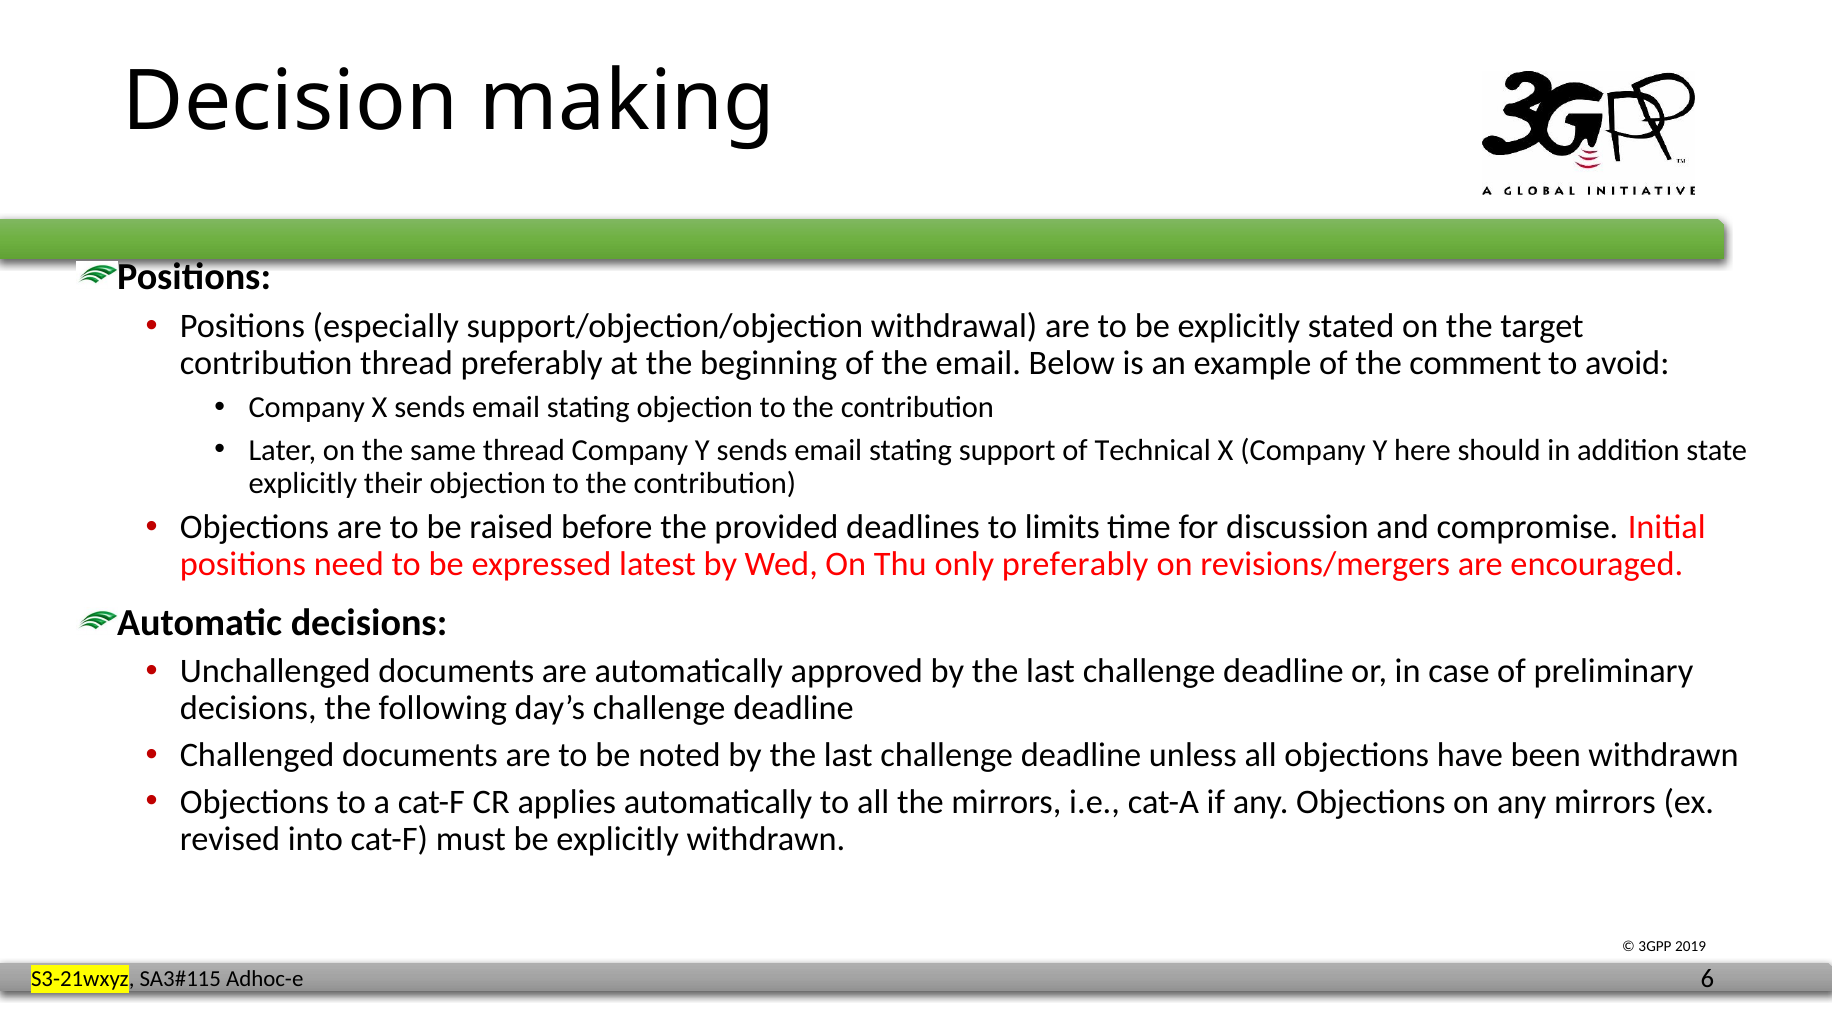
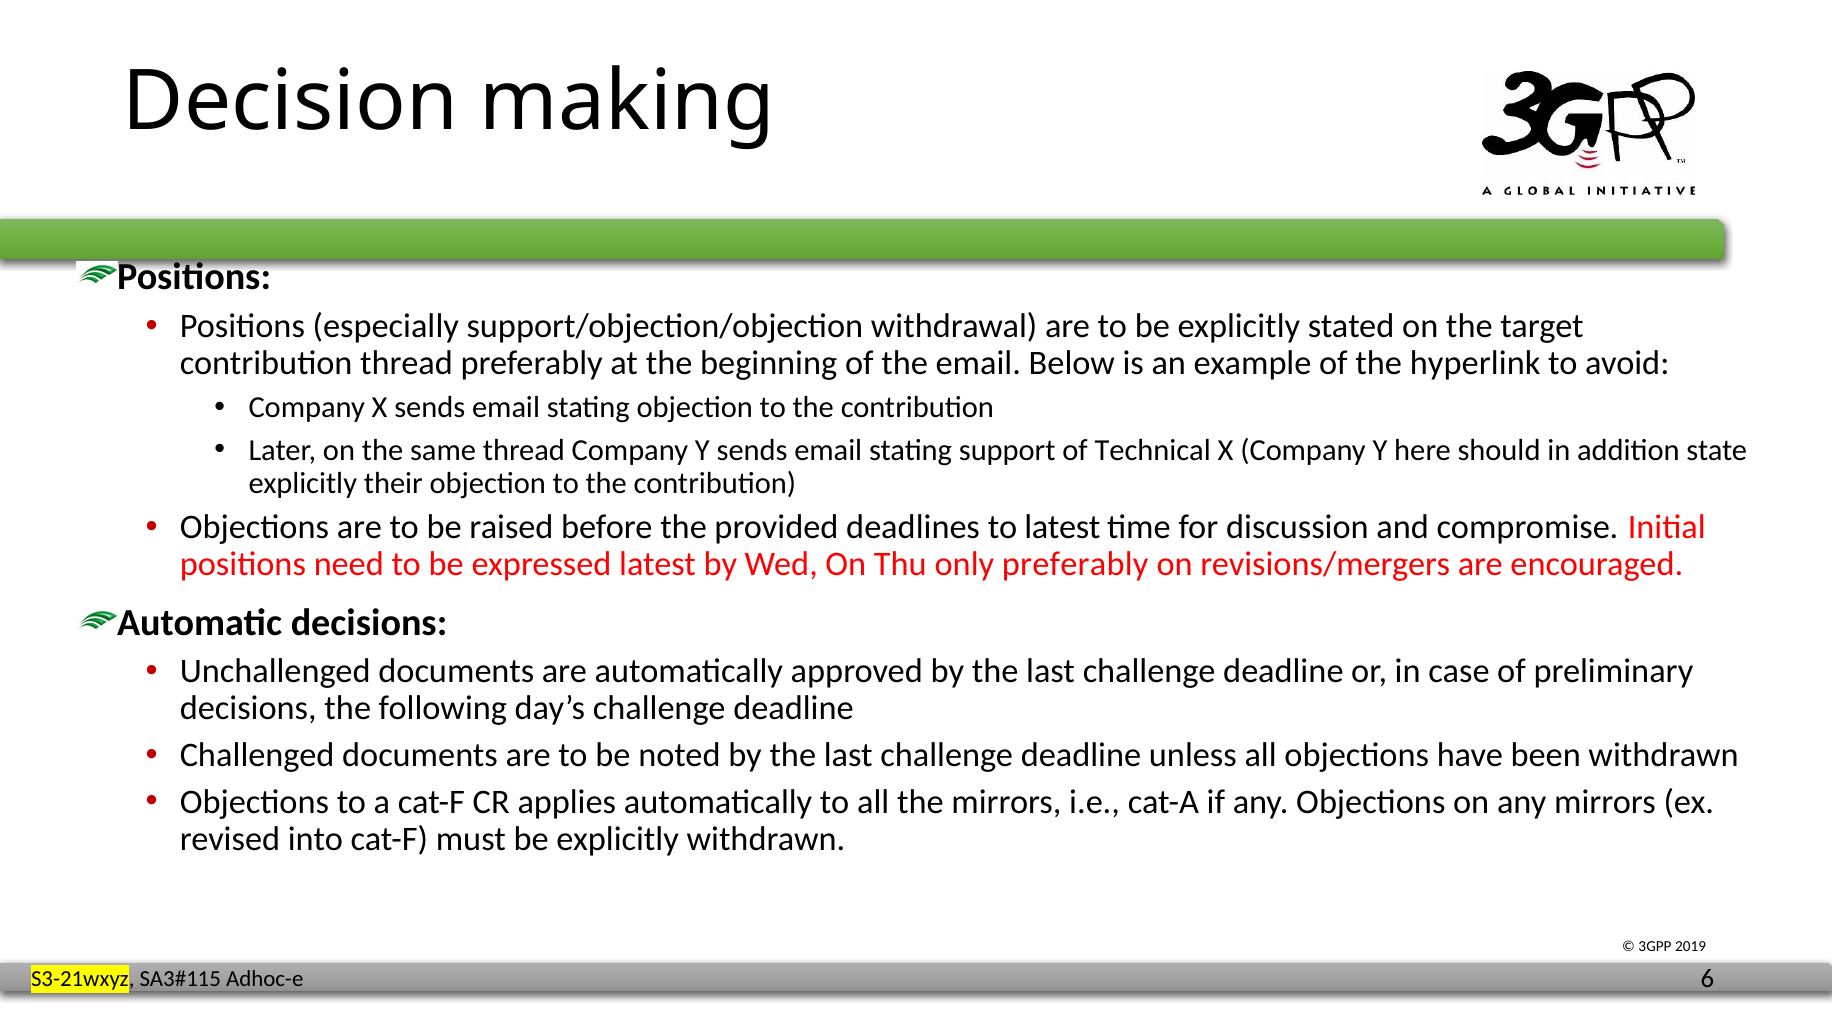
comment: comment -> hyperlink (1475, 363)
to limits: limits -> latest (1062, 528)
